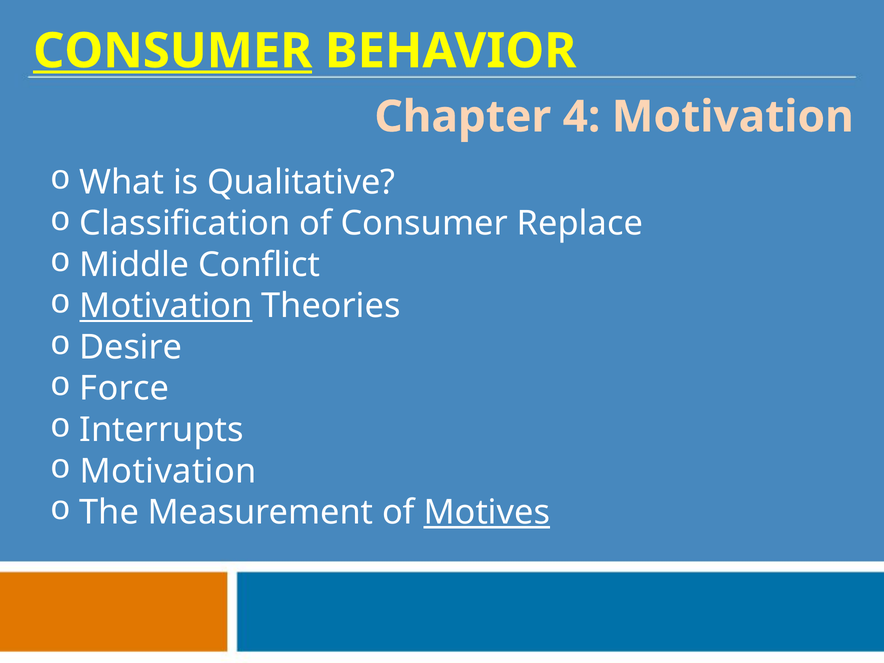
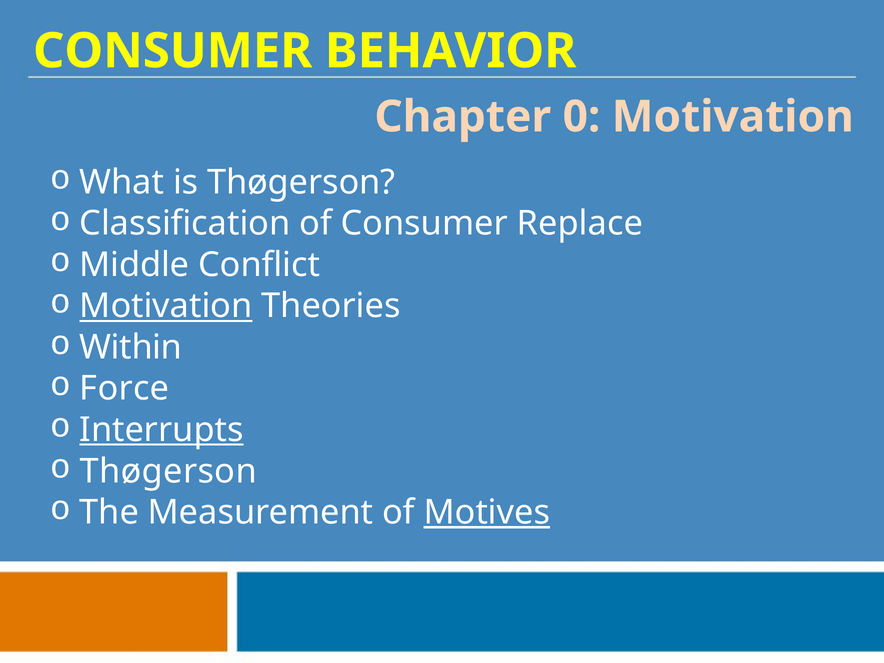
CONSUMER underline: present -> none (173, 51)
4: 4 -> 0 (582, 117)
is Qualitative: Qualitative -> Thøgerson (301, 182)
Desire: Desire -> Within (131, 347)
Interrupts underline: none -> present (161, 430)
Motivation: Motivation -> Thøgerson (168, 471)
